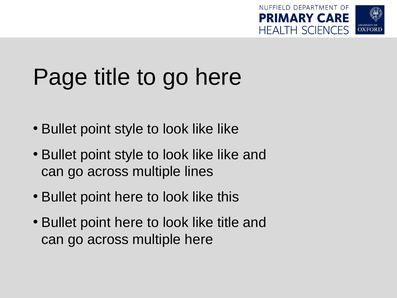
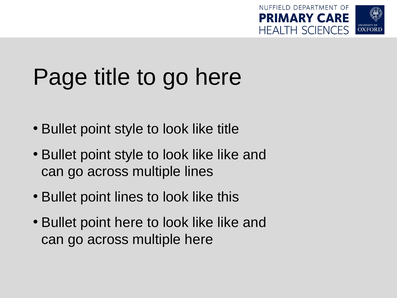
like: like -> title (228, 129)
here: here -> lines (129, 197)
title: title -> like (228, 223)
